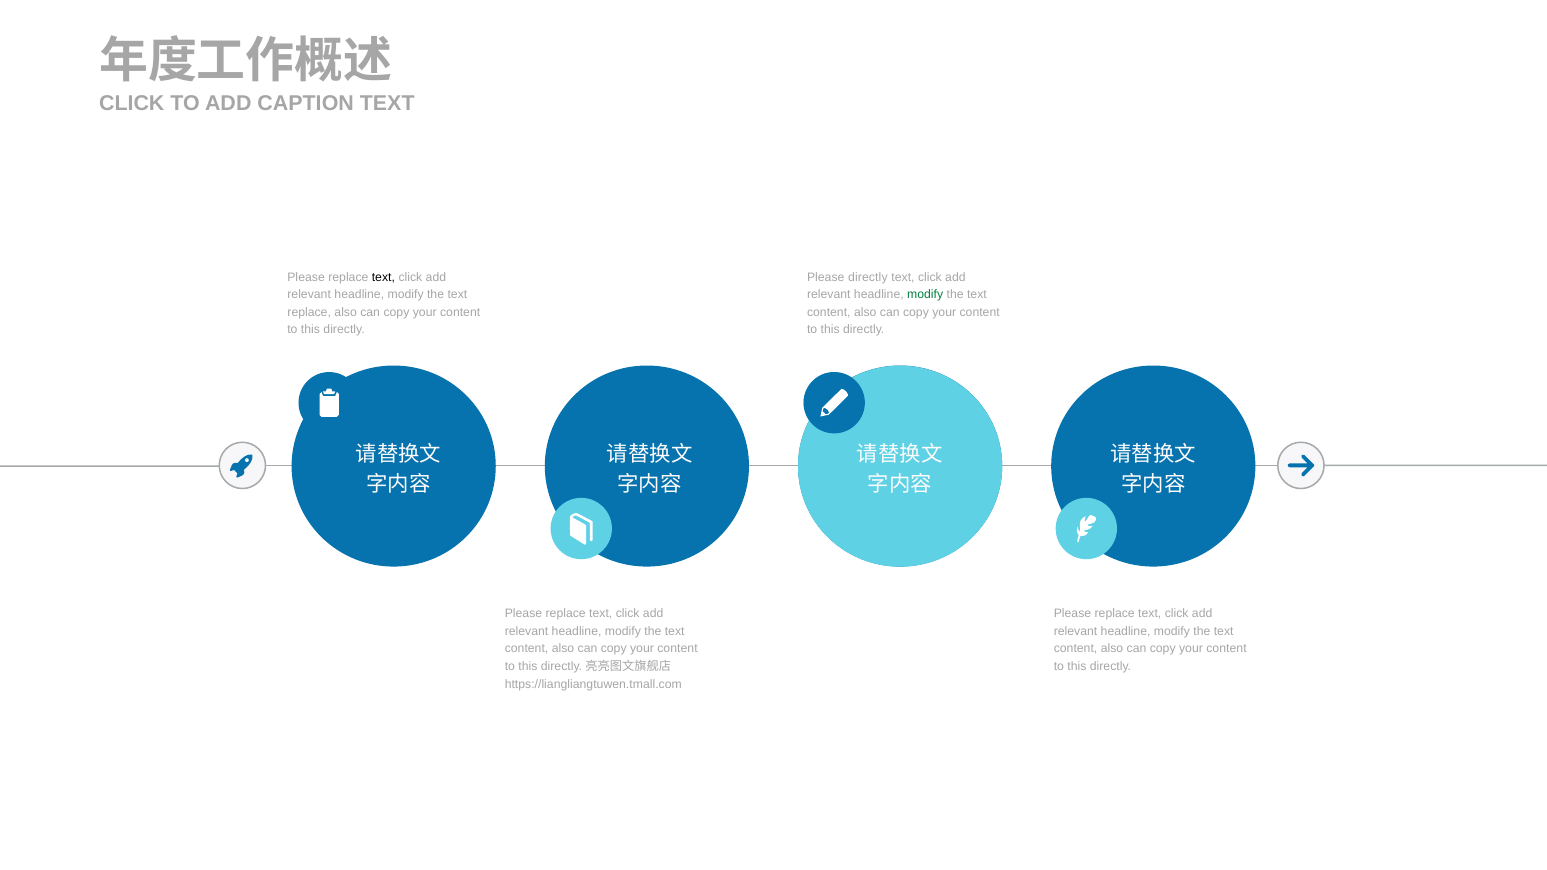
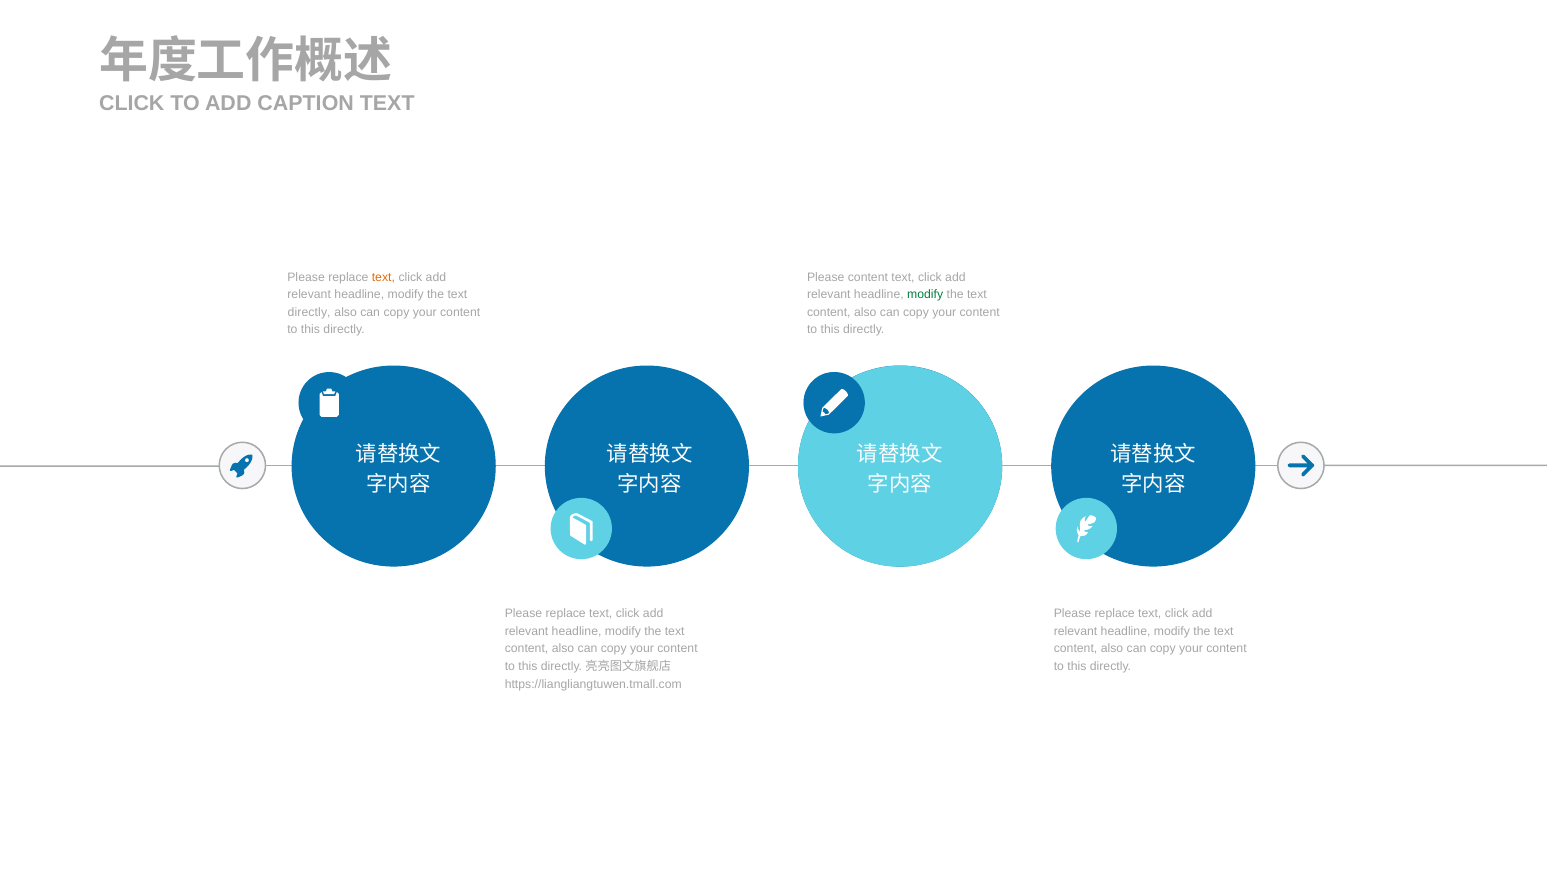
text colour: black -> orange (383, 277)
Please directly: directly -> content (868, 277)
replace: replace -> directly (309, 312)
